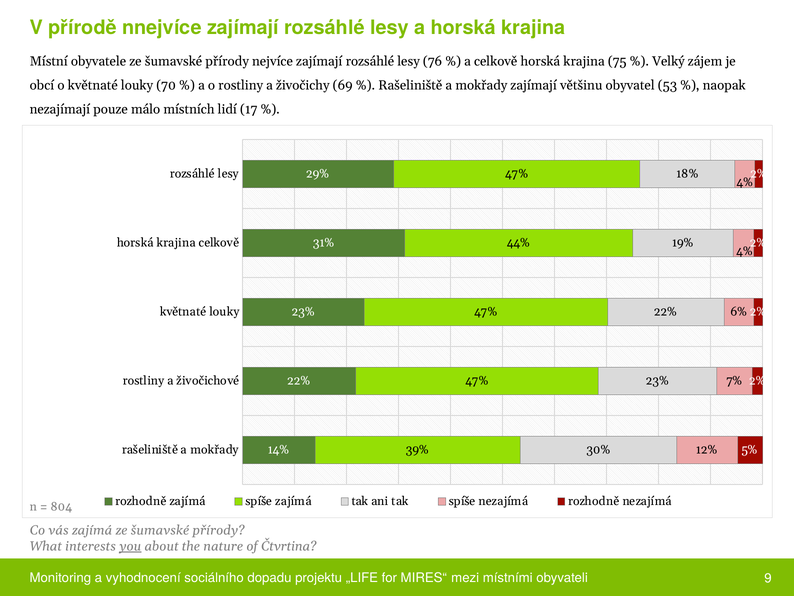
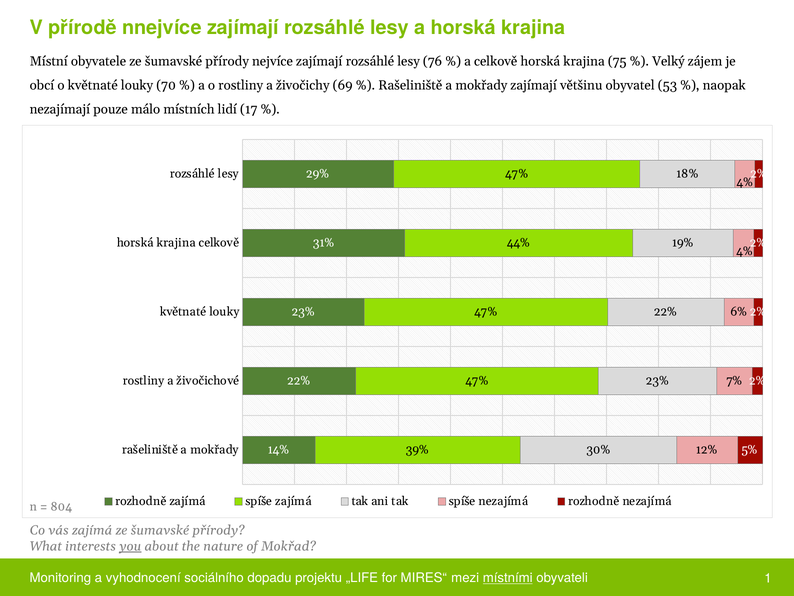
Čtvrtina: Čtvrtina -> Mokřad (289, 546)
místními underline: none -> present (508, 578)
9: 9 -> 1 (768, 578)
